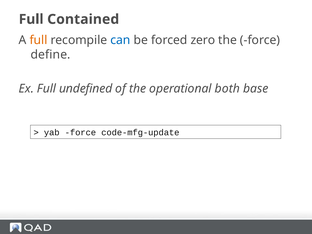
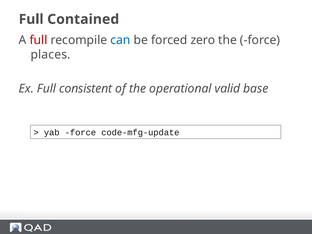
full colour: orange -> red (39, 40)
define: define -> places (51, 55)
undefined: undefined -> consistent (86, 89)
both: both -> valid (227, 89)
